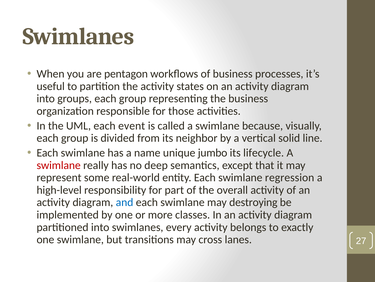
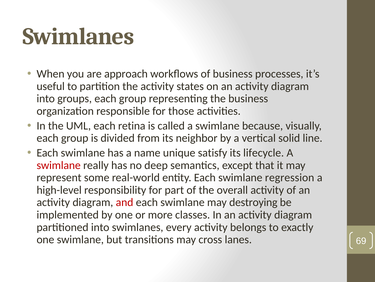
pentagon: pentagon -> approach (126, 74)
event: event -> retina (132, 125)
jumbo: jumbo -> satisfy (213, 152)
and colour: blue -> red (125, 202)
27: 27 -> 69 (361, 240)
